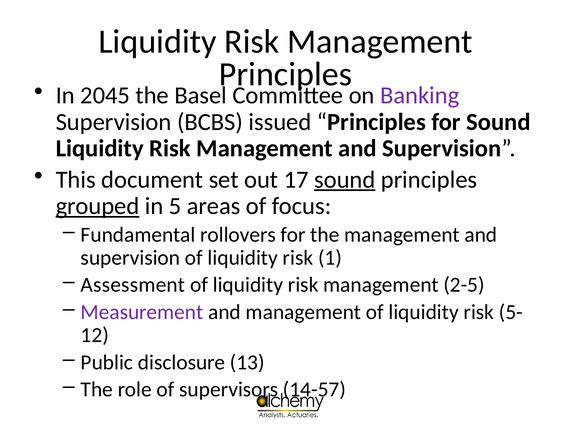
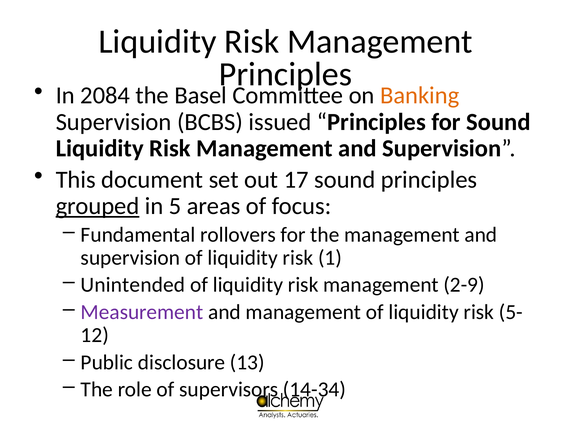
2045: 2045 -> 2084 (105, 95)
Banking colour: purple -> orange (420, 95)
sound underline: present -> none (345, 180)
Assessment: Assessment -> Unintended (133, 285)
2-5: 2-5 -> 2-9 (464, 285)
14-57: 14-57 -> 14-34 (314, 390)
